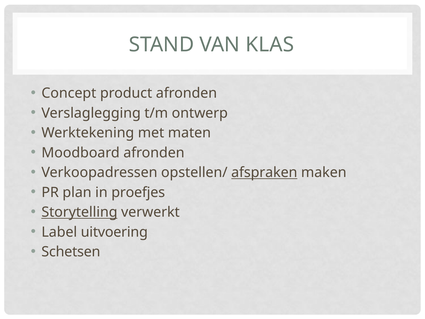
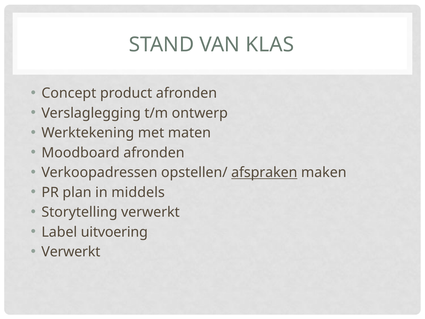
proefjes: proefjes -> middels (138, 192)
Storytelling underline: present -> none (79, 212)
Schetsen: Schetsen -> Verwerkt (71, 252)
